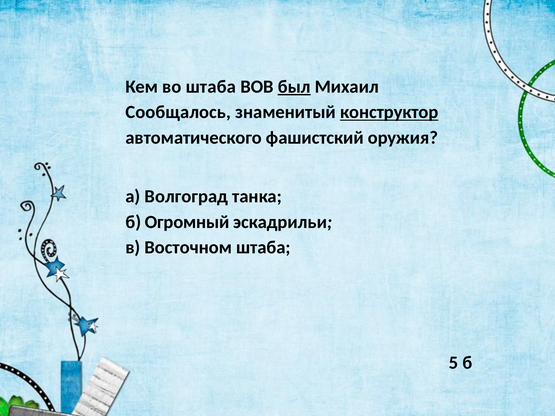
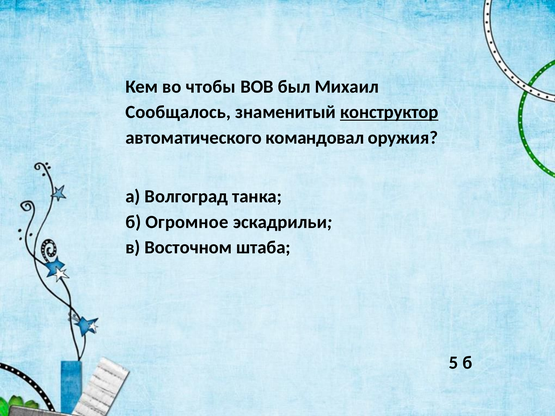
во штаба: штаба -> чтобы (211, 87)
был underline: present -> none (294, 87)
фашистский: фашистский -> командовал (315, 138)
Огромный: Огромный -> Огромное (187, 222)
